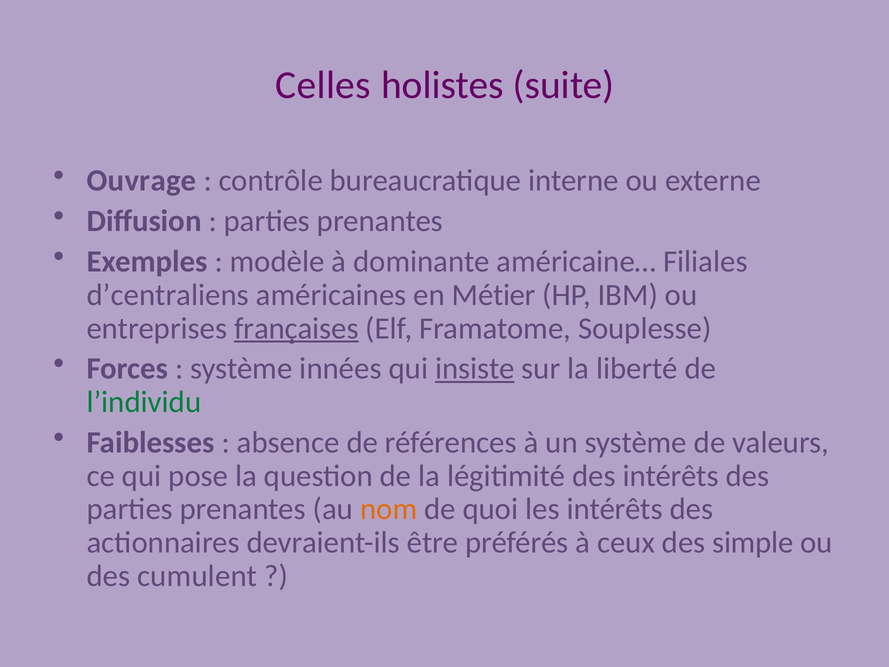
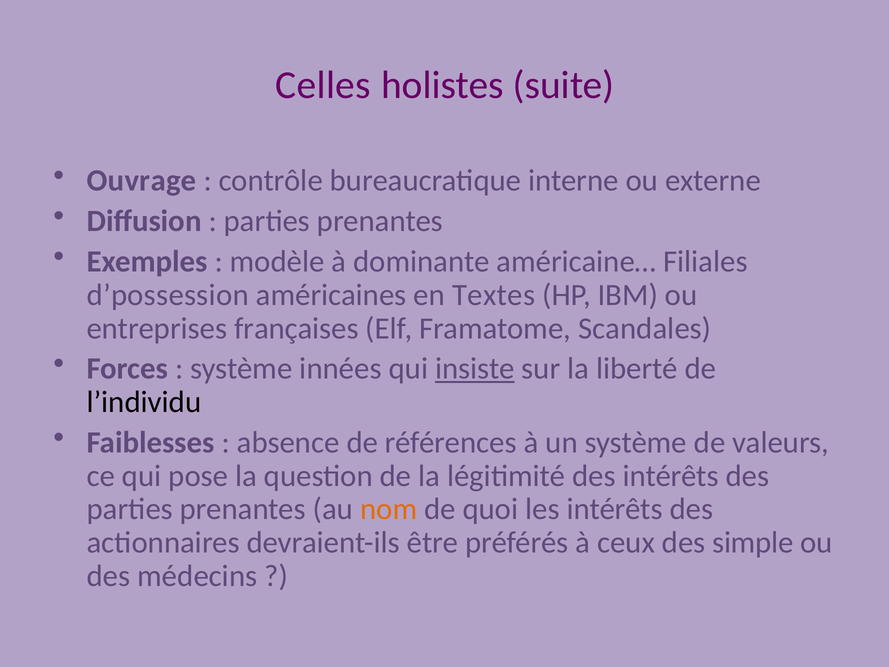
d’centraliens: d’centraliens -> d’possession (168, 295)
Métier: Métier -> Textes (494, 295)
françaises underline: present -> none (296, 328)
Souplesse: Souplesse -> Scandales (645, 328)
l’individu colour: green -> black (144, 402)
cumulent: cumulent -> médecins (197, 576)
